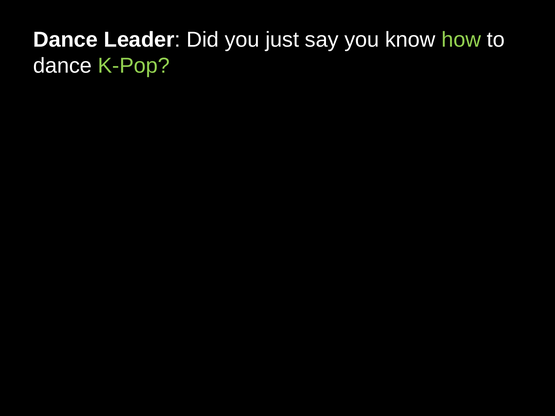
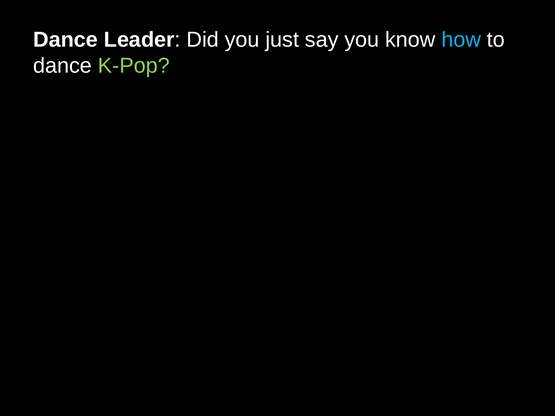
how colour: light green -> light blue (461, 40)
